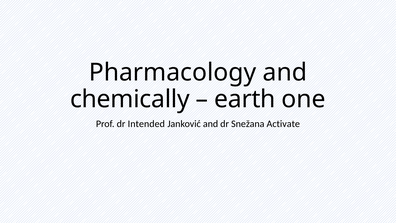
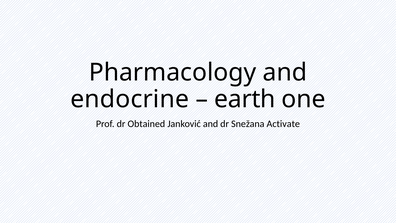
chemically: chemically -> endocrine (130, 99)
Intended: Intended -> Obtained (146, 124)
